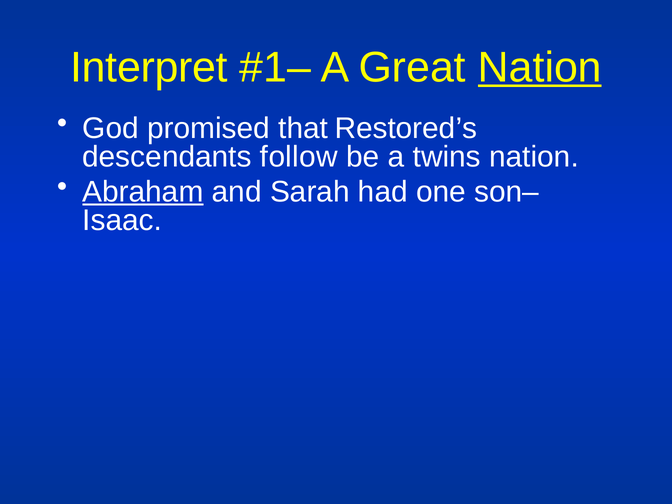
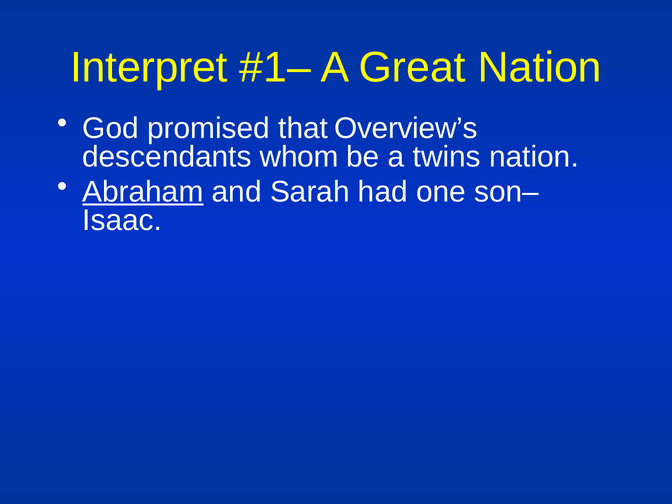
Nation underline: present -> none (540, 67)
Restored’s: Restored’s -> Overview’s (406, 128)
follow: follow -> whom (299, 157)
